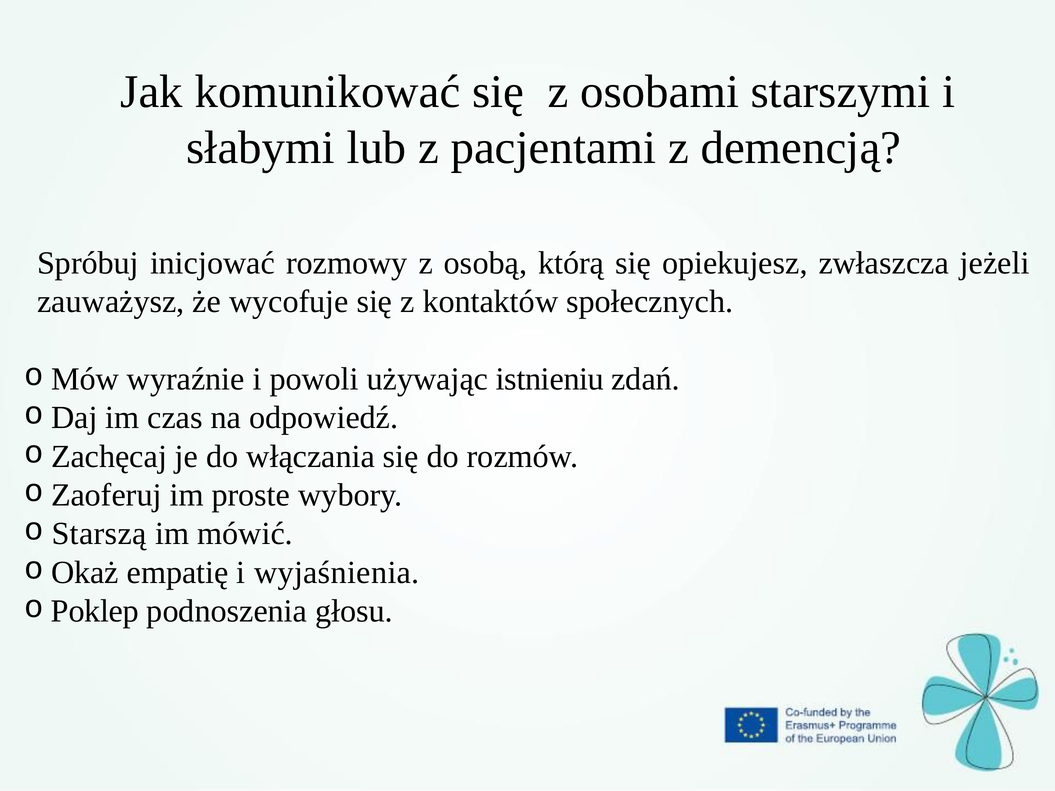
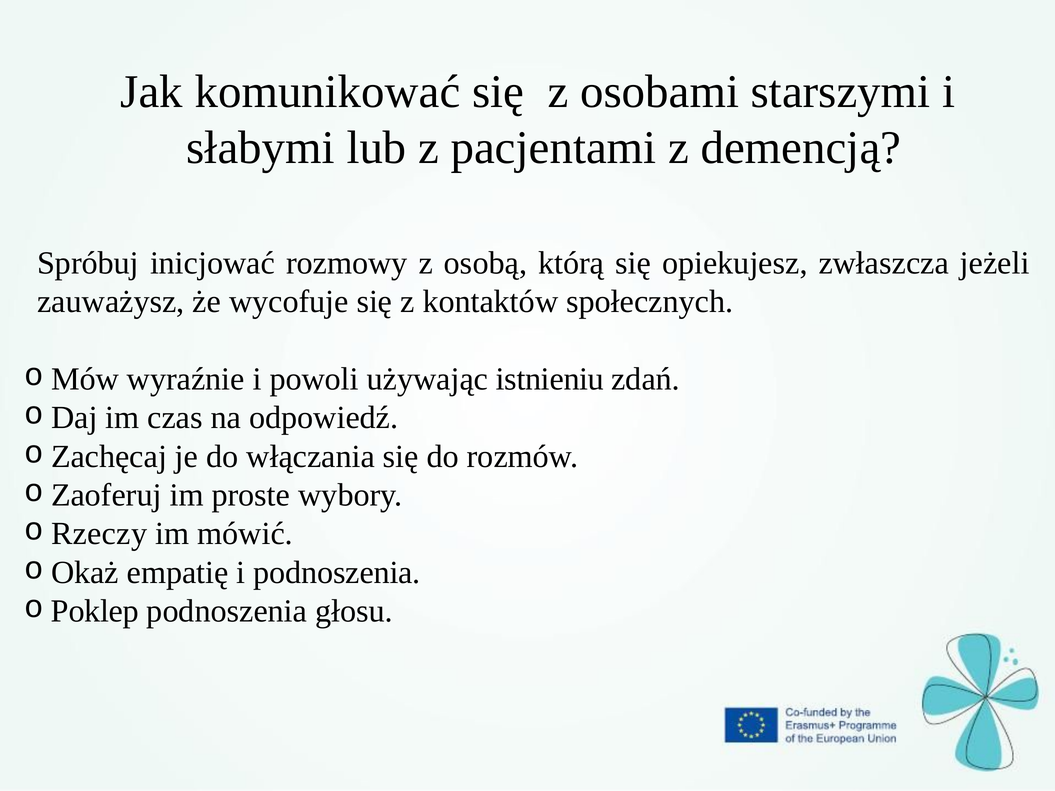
Starszą: Starszą -> Rzeczy (99, 534)
i wyjaśnienia: wyjaśnienia -> podnoszenia (337, 573)
